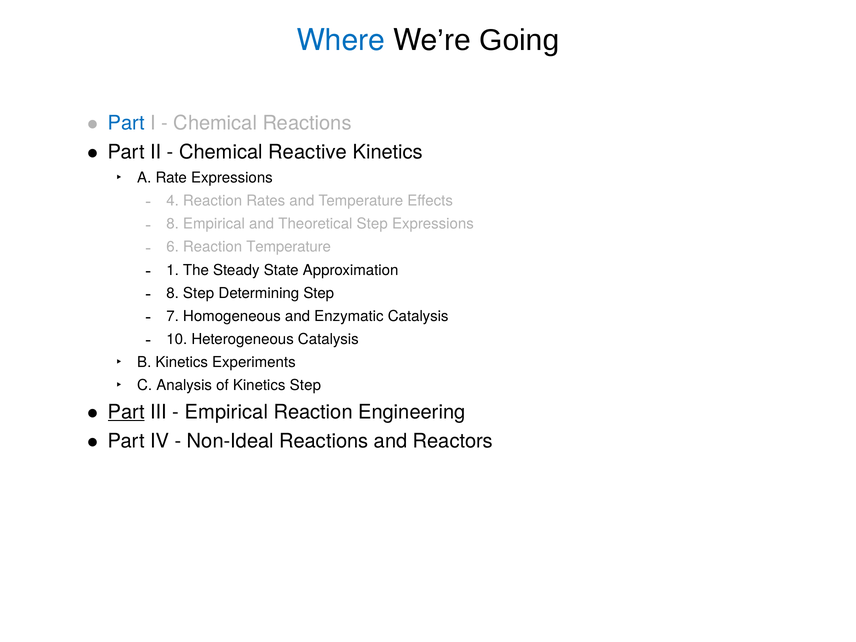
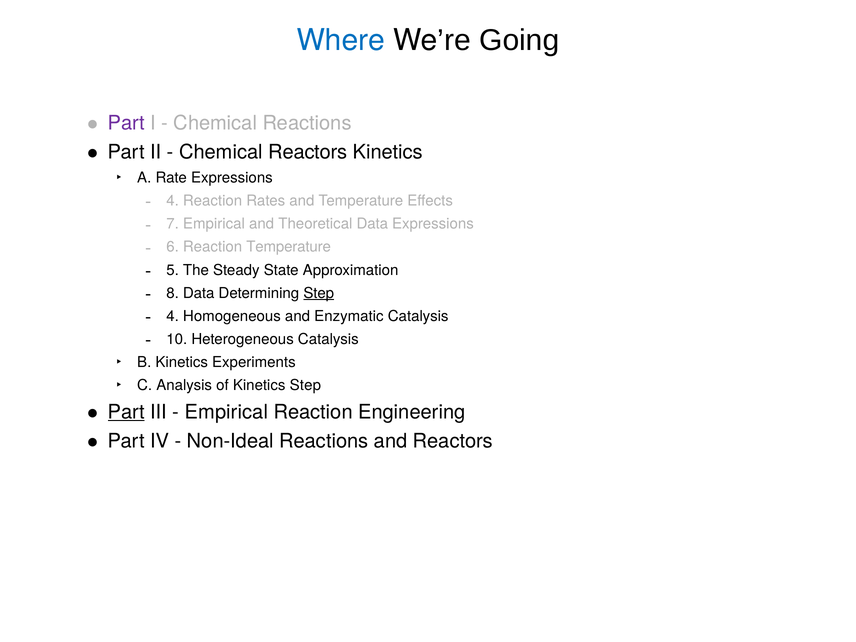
Part colour: blue -> purple (126, 123)
Chemical Reactive: Reactive -> Reactors (308, 152)
8: 8 -> 7 (173, 224)
Theoretical Step: Step -> Data (372, 224)
1: 1 -> 5 (173, 270)
8 Step: Step -> Data (199, 293)
Step underline: none -> present (319, 293)
7: 7 -> 4 (173, 316)
